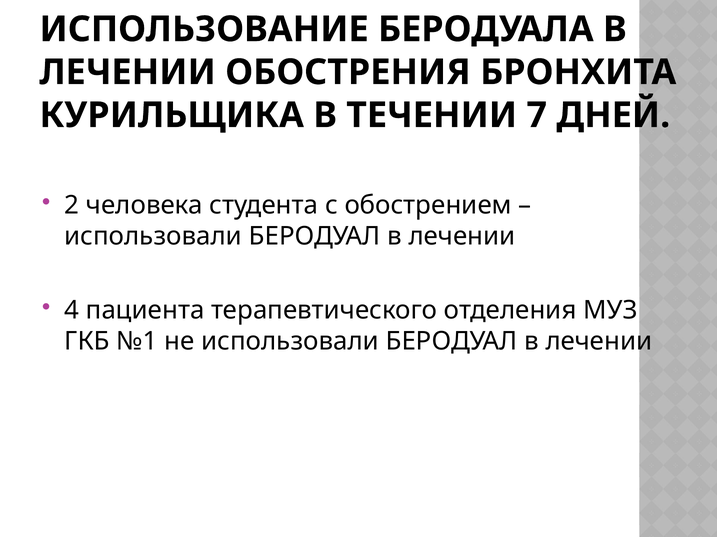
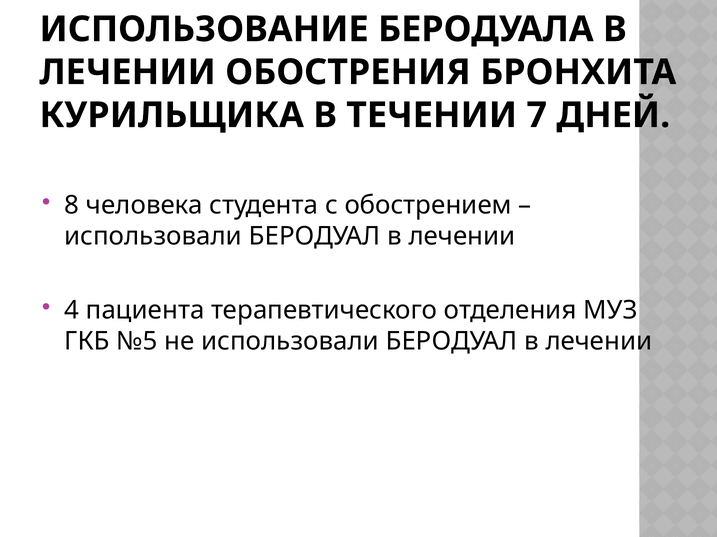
2: 2 -> 8 (72, 206)
№1: №1 -> №5 (137, 342)
